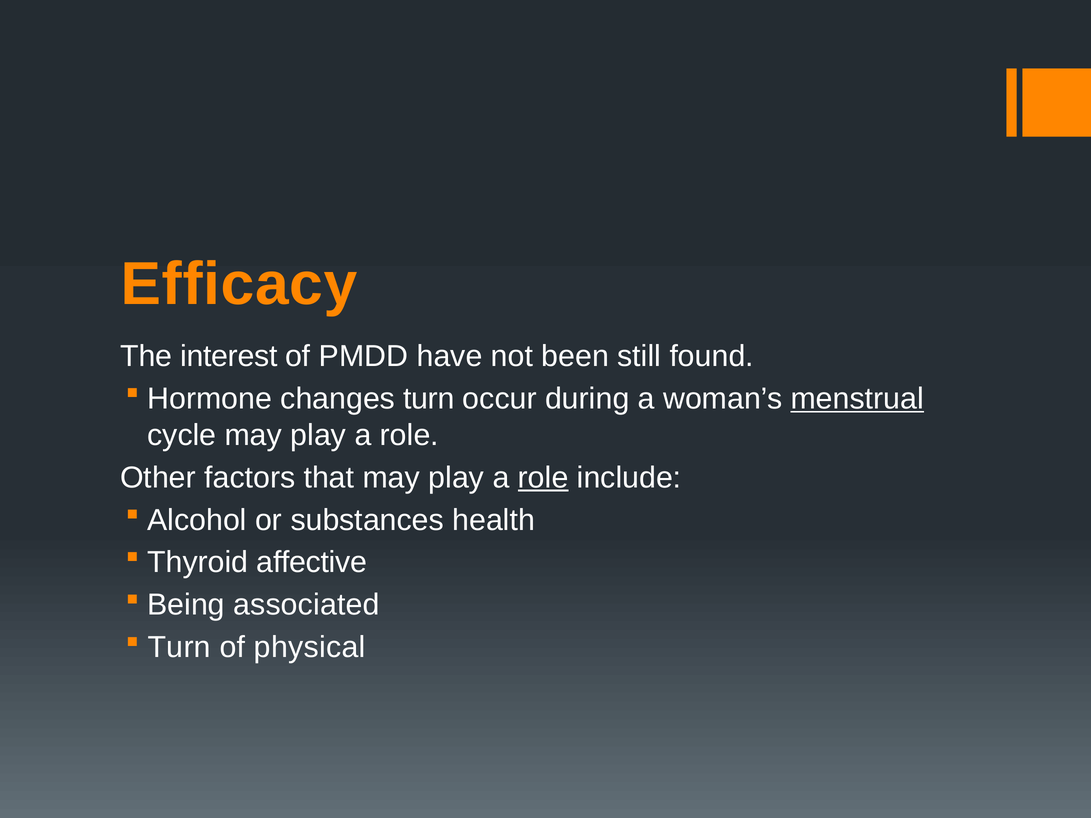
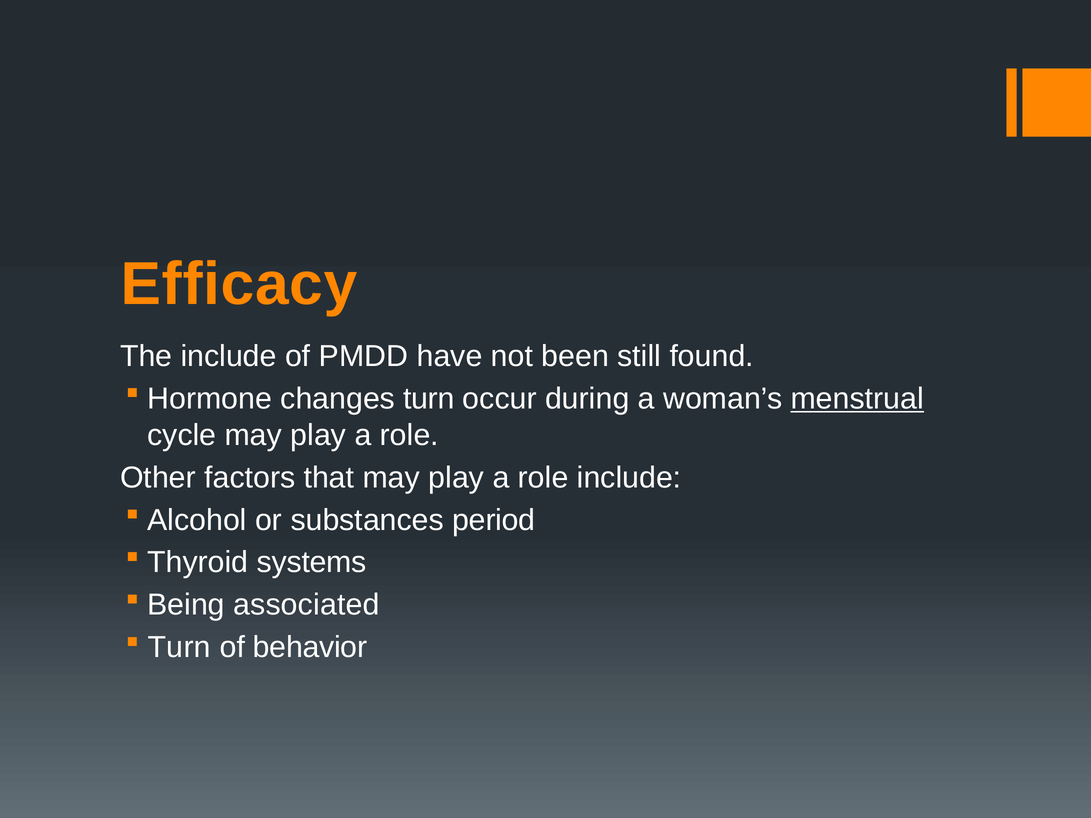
The interest: interest -> include (229, 356)
role underline: present -> none (543, 478)
health: health -> period (494, 520)
affective: affective -> systems (312, 563)
physical: physical -> behavior (310, 648)
